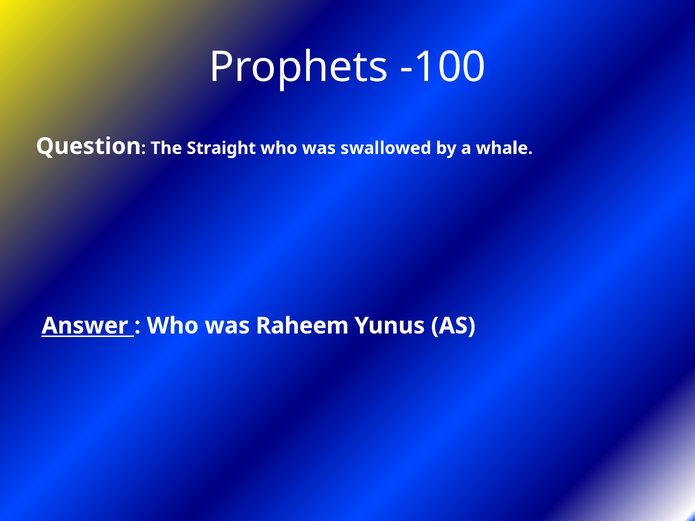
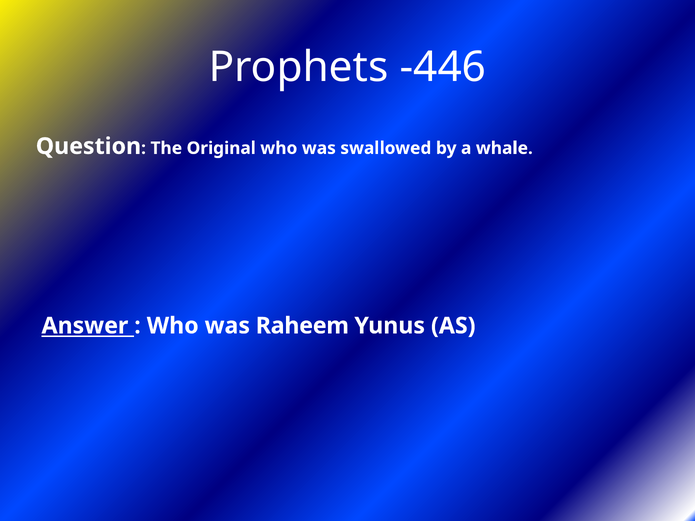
-100: -100 -> -446 (443, 67)
Straight: Straight -> Original (221, 148)
